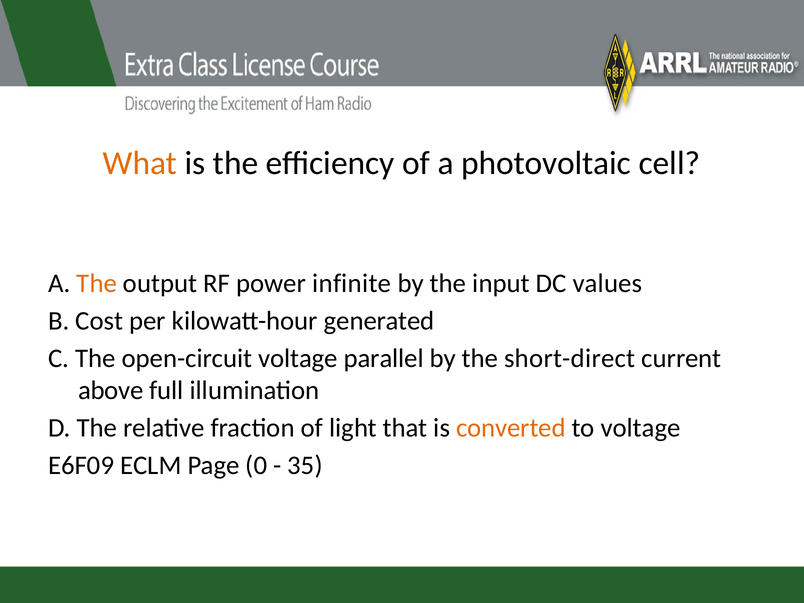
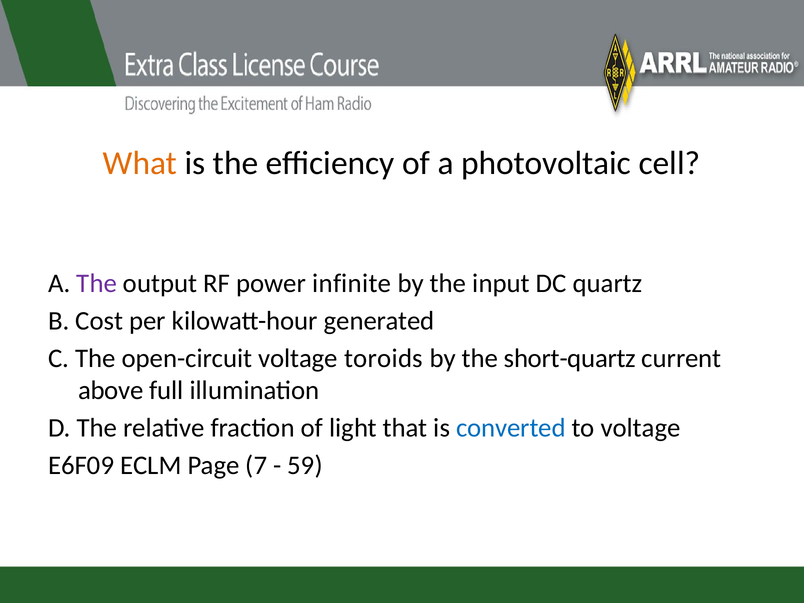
The colour: orange -> purple (97, 283)
values: values -> quartz (607, 283)
parallel: parallel -> toroids (384, 358)
short-direct: short-direct -> short-quartz (570, 358)
converted colour: orange -> blue (511, 428)
0: 0 -> 7 (256, 465)
35: 35 -> 59 (305, 465)
